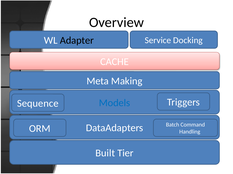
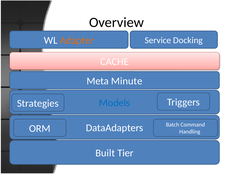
Adapter colour: black -> orange (77, 41)
Making: Making -> Minute (127, 81)
Sequence: Sequence -> Strategies (38, 104)
